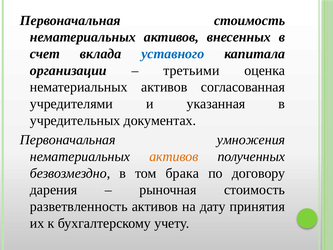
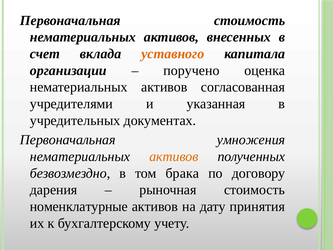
уставного colour: blue -> orange (173, 54)
третьими: третьими -> поручено (191, 70)
разветвленность: разветвленность -> номенклатурные (79, 206)
